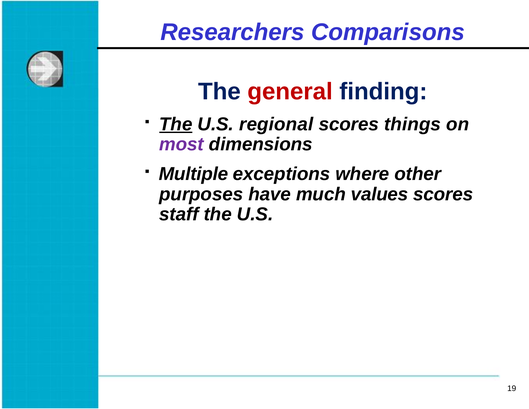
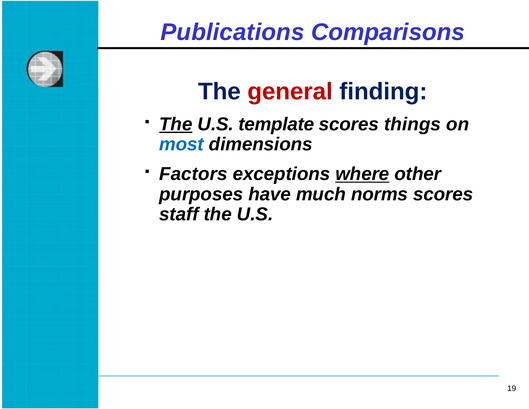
Researchers: Researchers -> Publications (232, 32)
regional: regional -> template (276, 124)
most colour: purple -> blue (182, 144)
Multiple: Multiple -> Factors (193, 174)
where underline: none -> present (362, 174)
values: values -> norms (380, 194)
